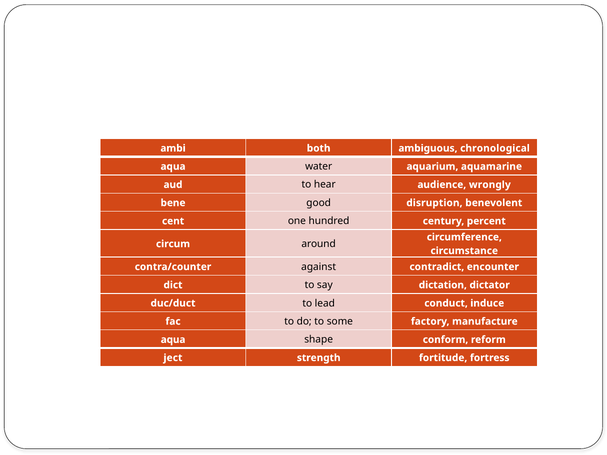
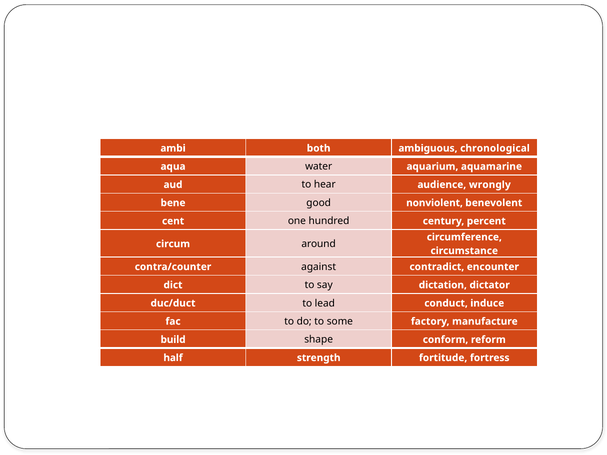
disruption: disruption -> nonviolent (434, 203)
aqua: aqua -> build (173, 340)
ject: ject -> half (173, 358)
